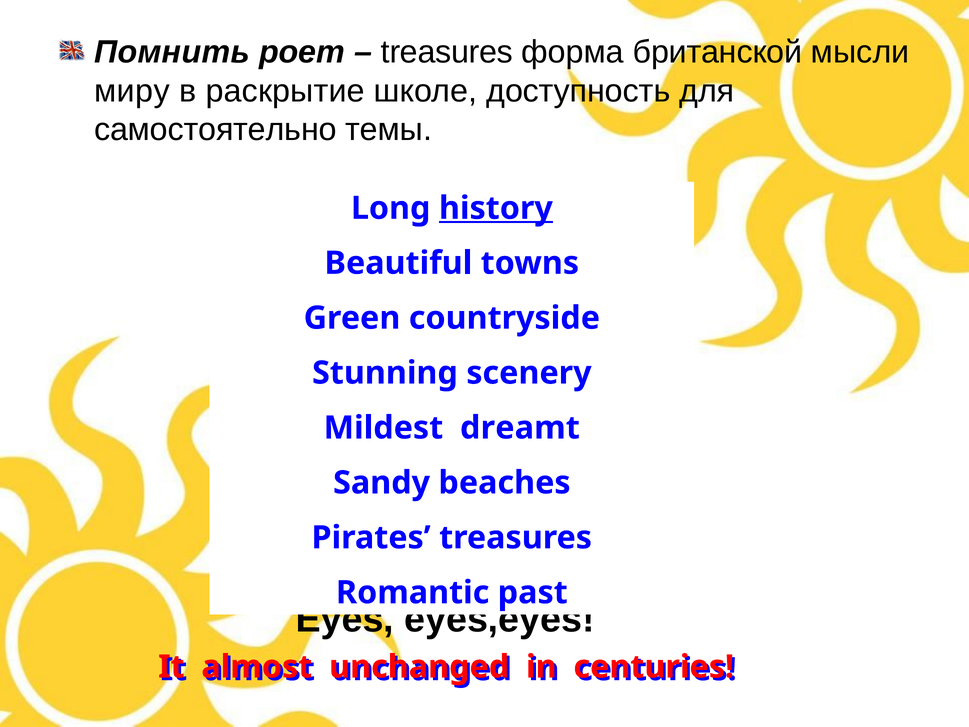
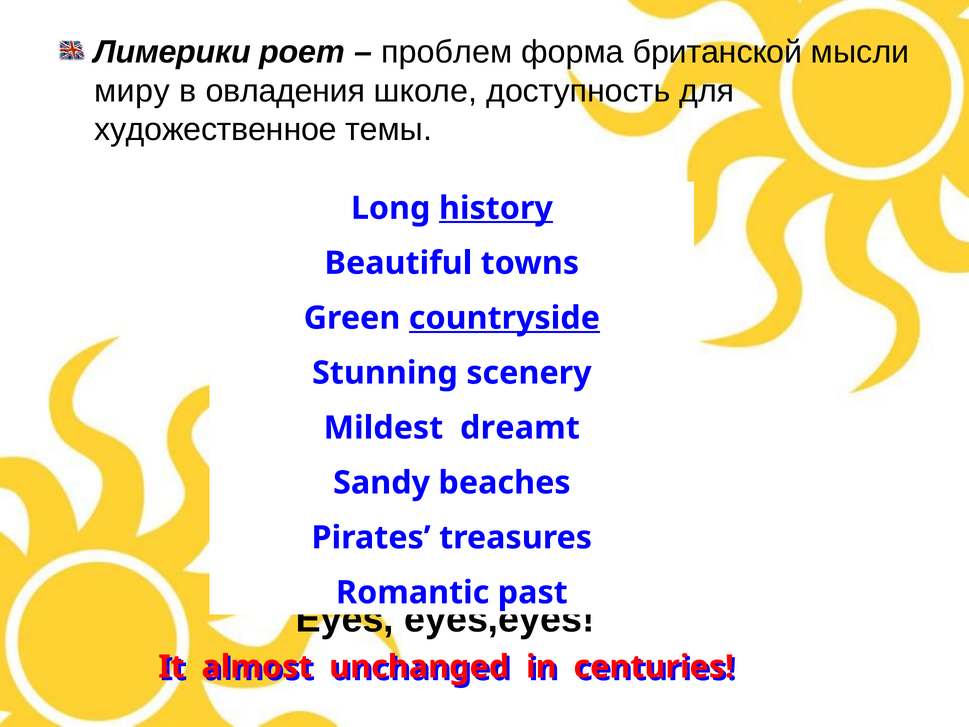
Помнить: Помнить -> Лимерики (172, 52)
treasures: treasures -> проблем (447, 52)
раскрытие: раскрытие -> овладения (285, 91)
самостоятельно: самостоятельно -> художественное (215, 130)
countryside underline: none -> present (504, 318)
